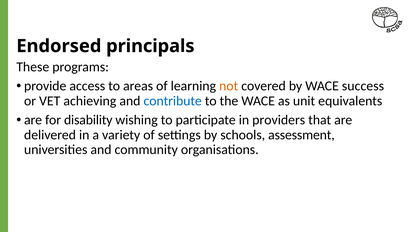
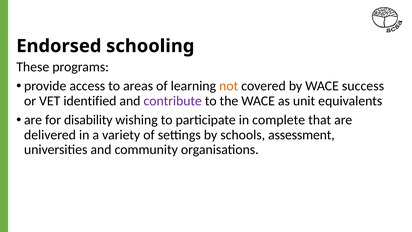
principals: principals -> schooling (150, 46)
achieving: achieving -> identified (90, 101)
contribute colour: blue -> purple (173, 101)
providers: providers -> complete (279, 120)
